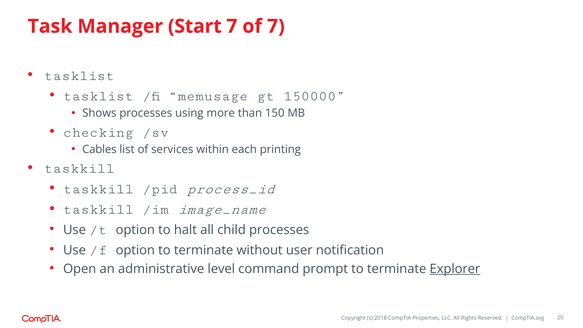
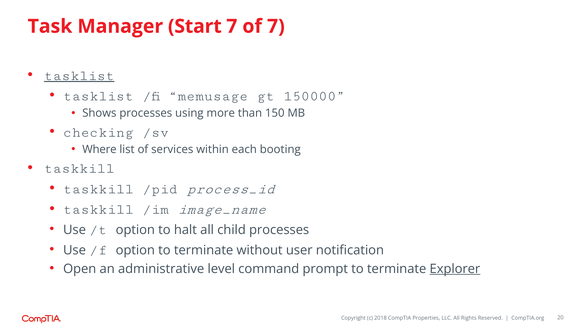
tasklist underline: none -> present (79, 75)
Cables: Cables -> Where (99, 149)
printing: printing -> booting (280, 149)
